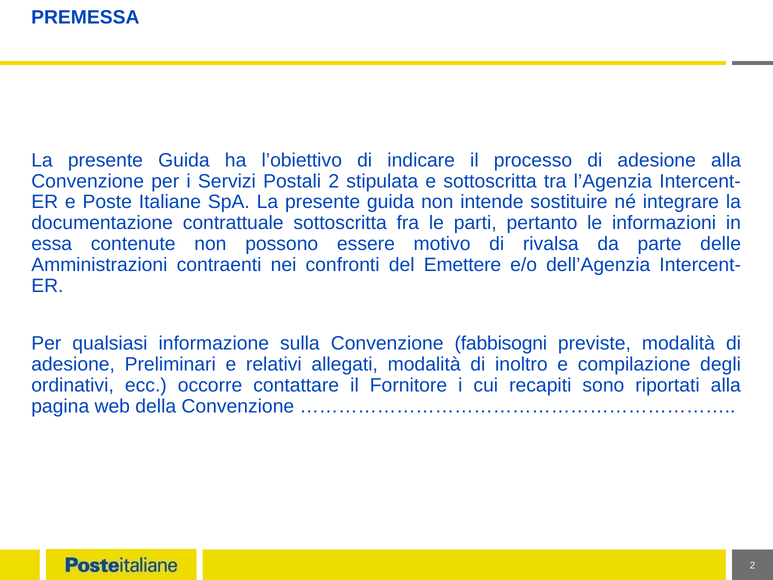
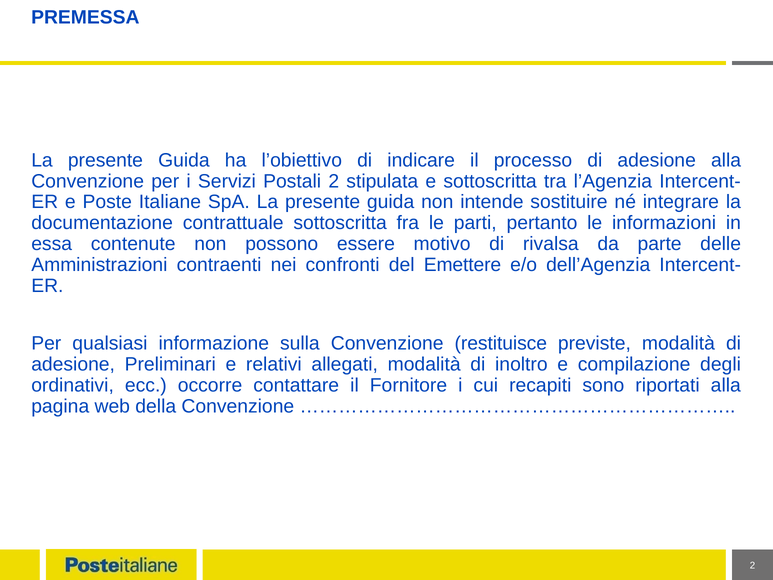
fabbisogni: fabbisogni -> restituisce (501, 343)
